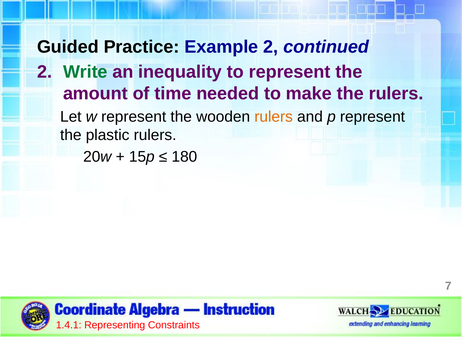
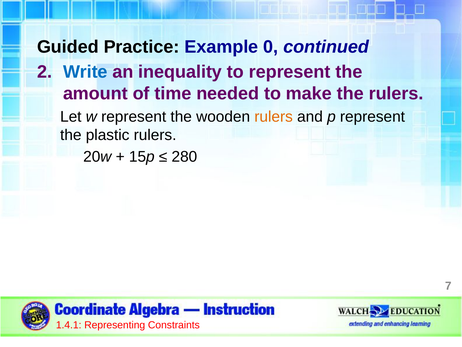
Example 2: 2 -> 0 (271, 47)
Write colour: green -> blue (85, 72)
180: 180 -> 280 (184, 156)
